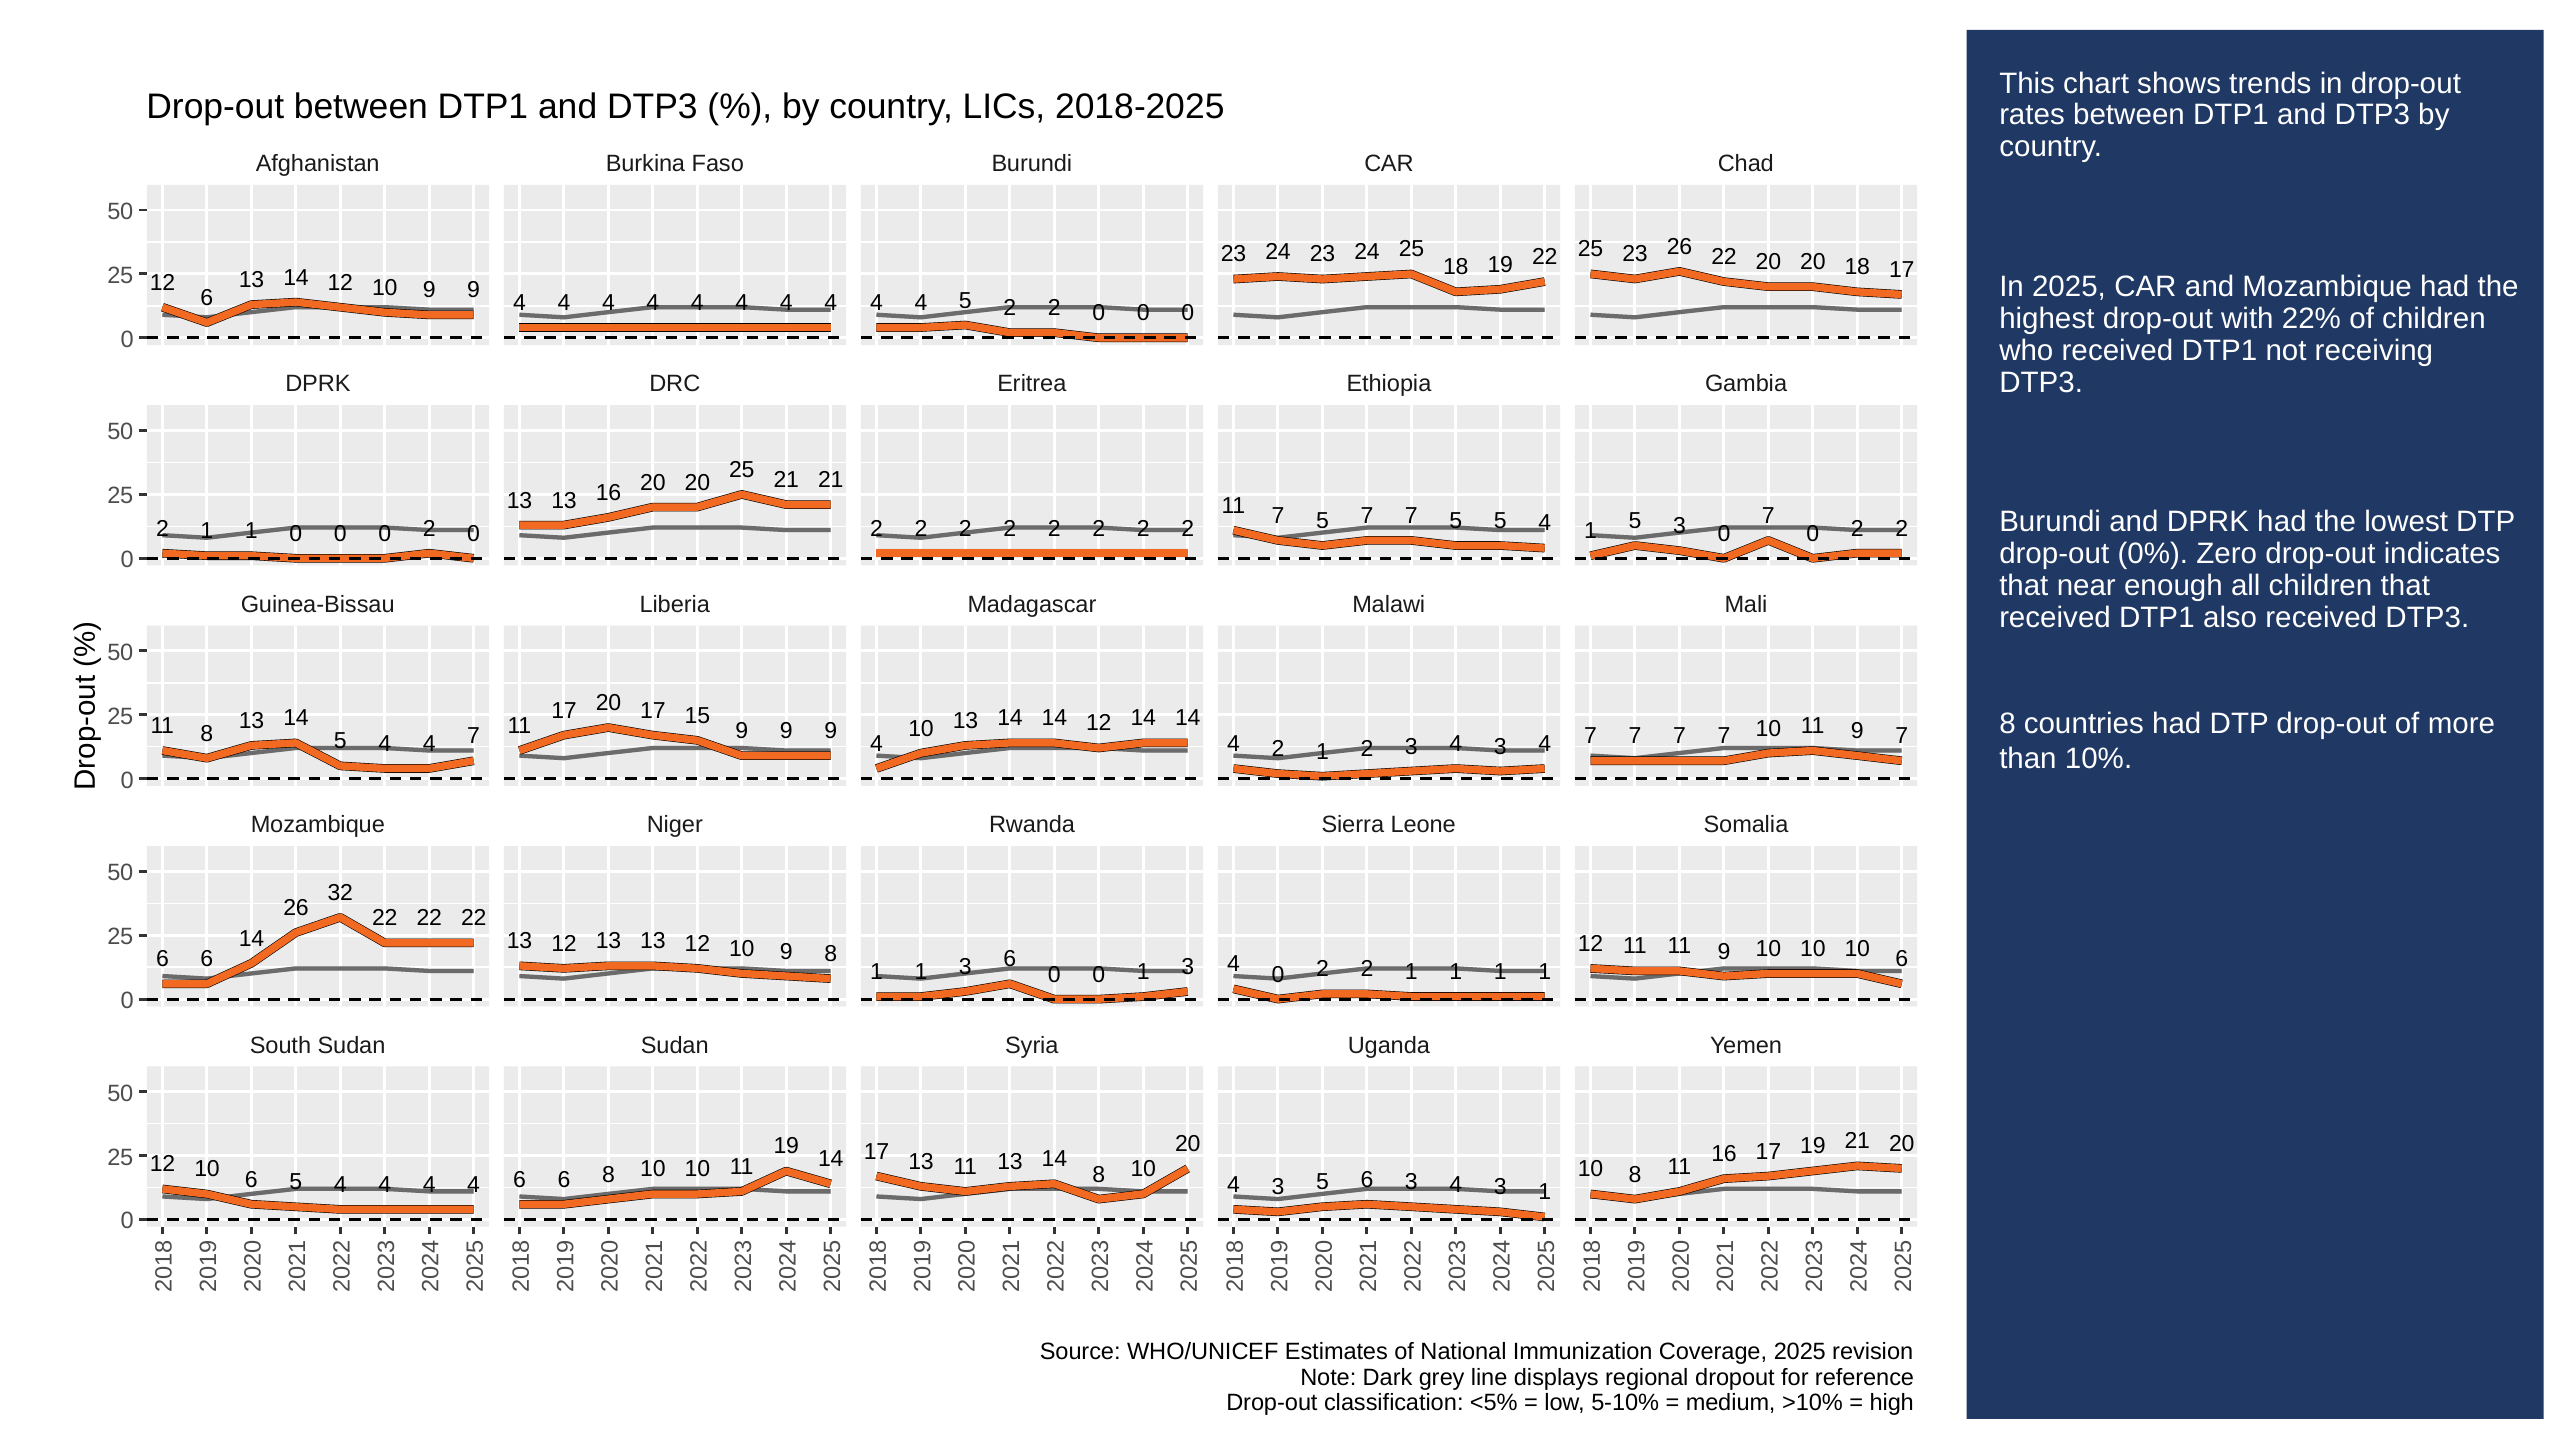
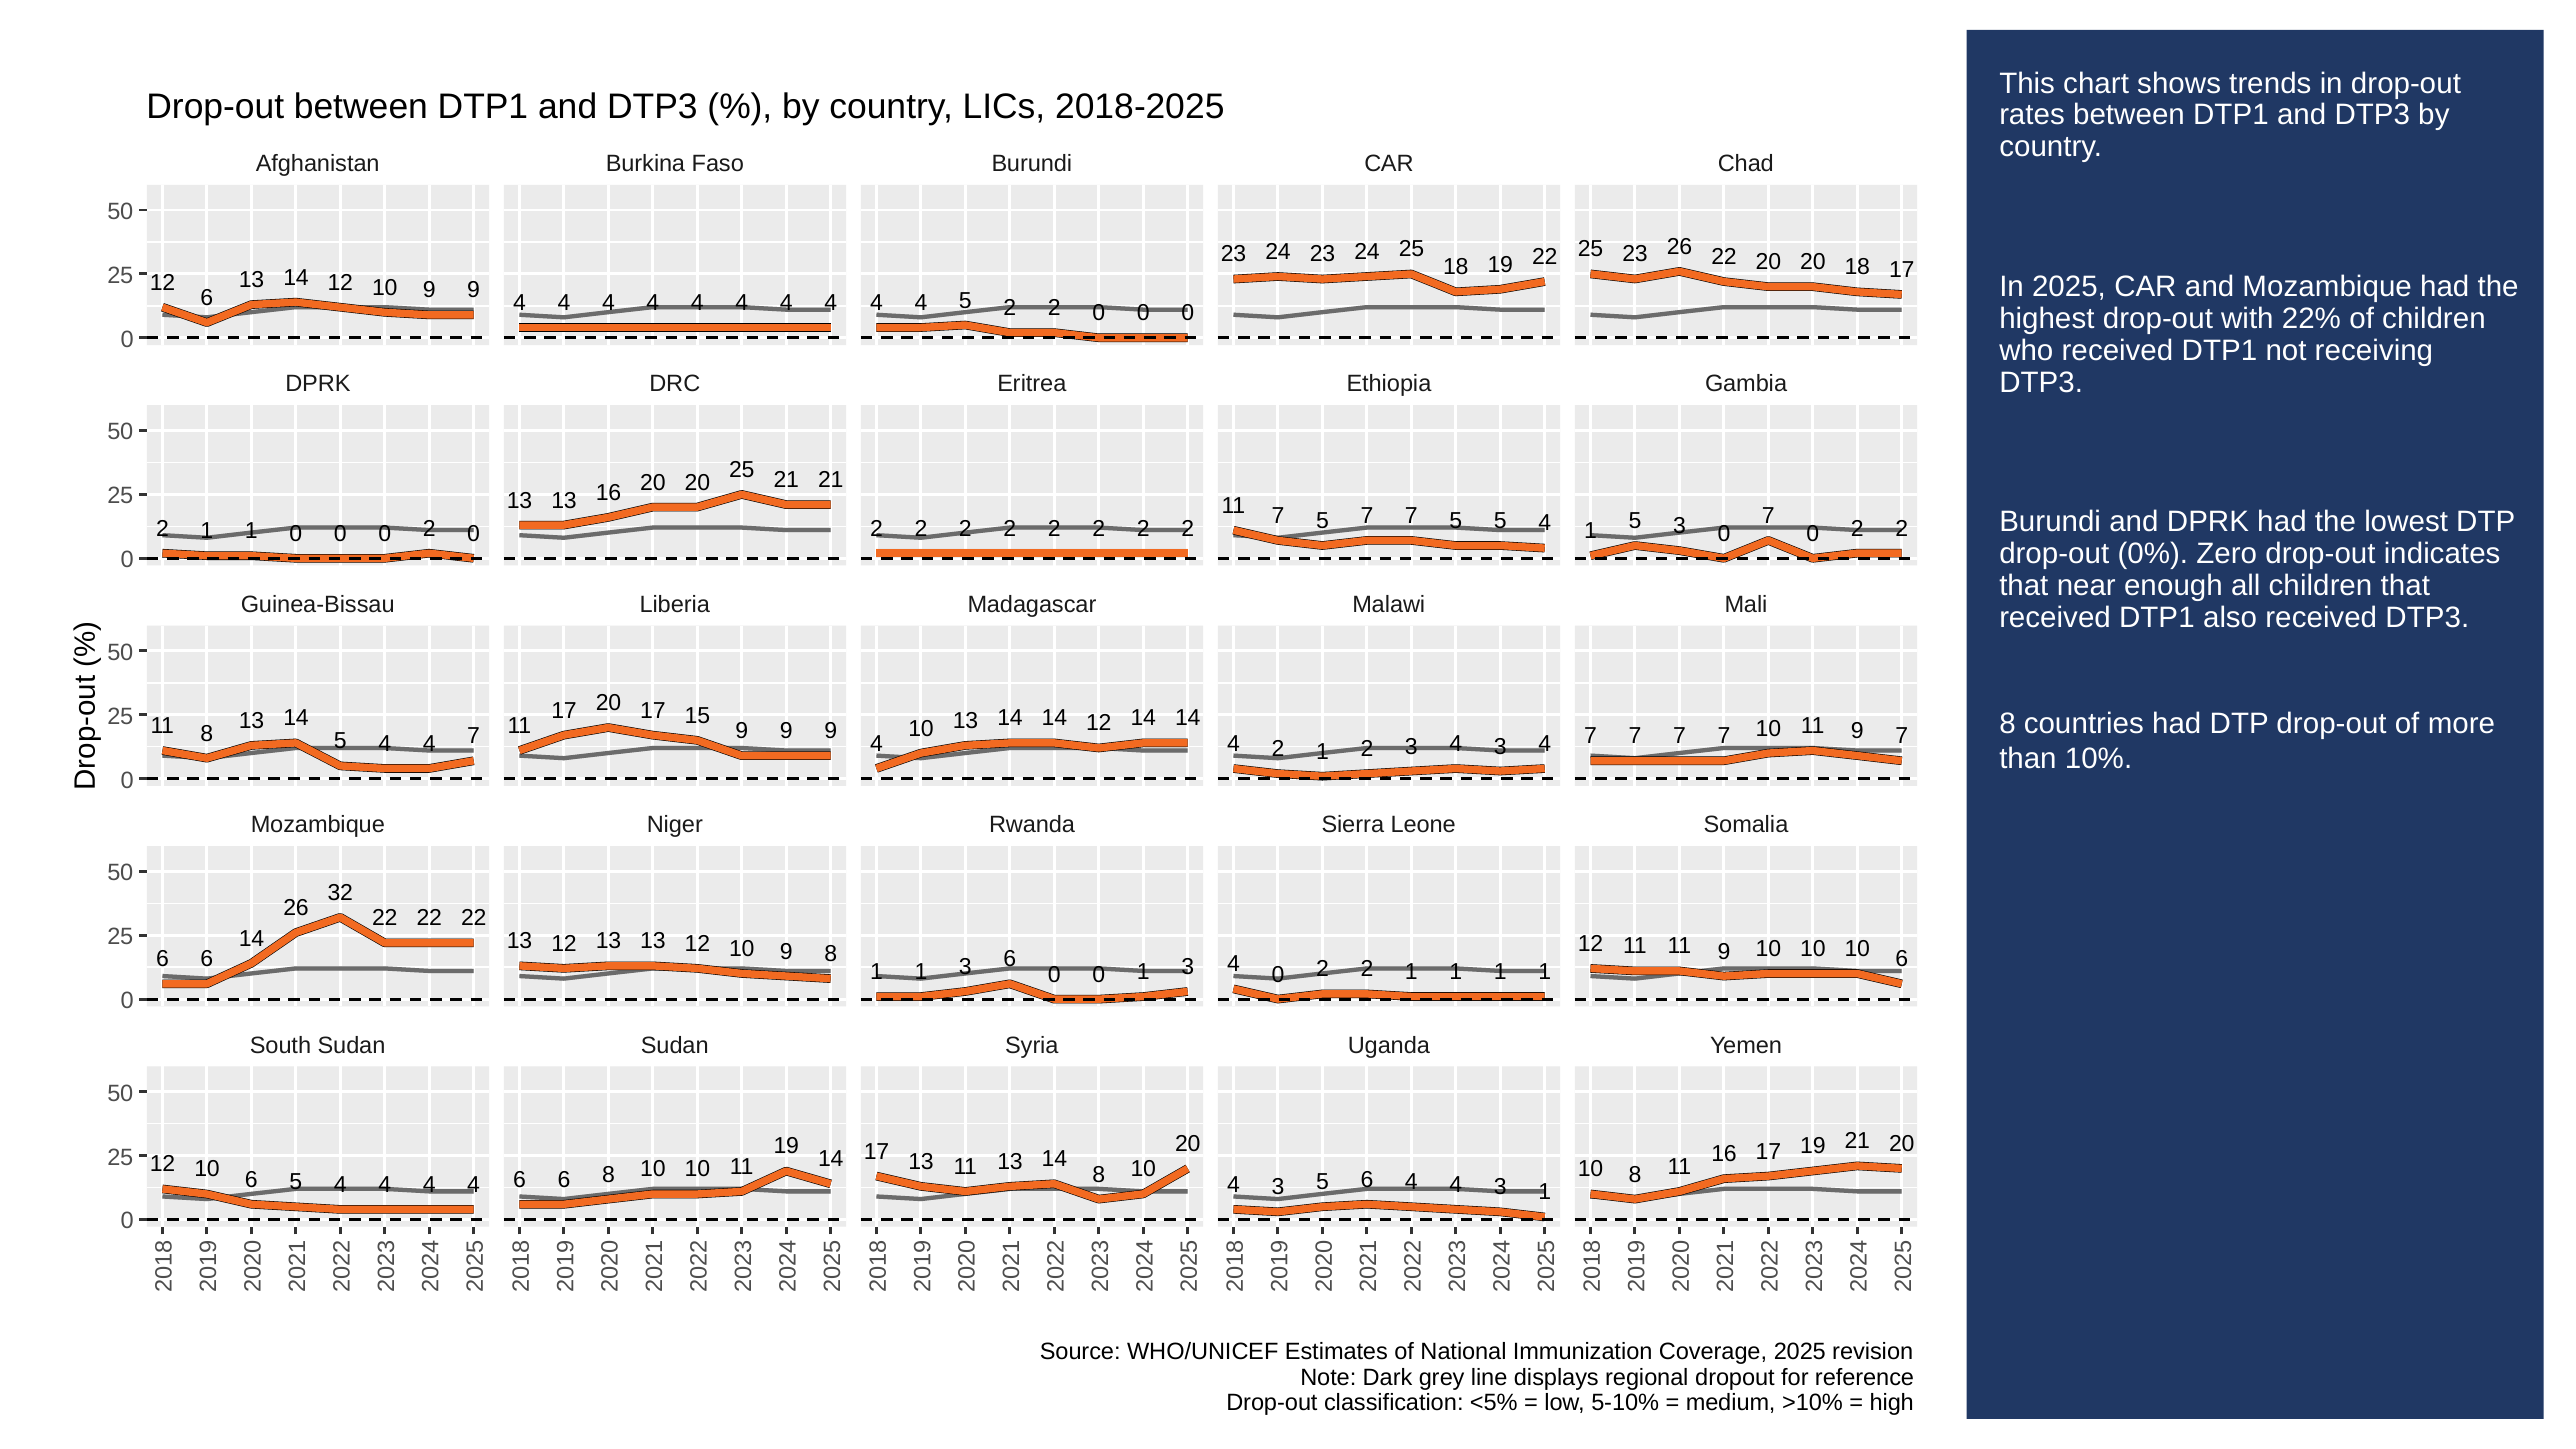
6 3: 3 -> 4 (1411, 1182)
